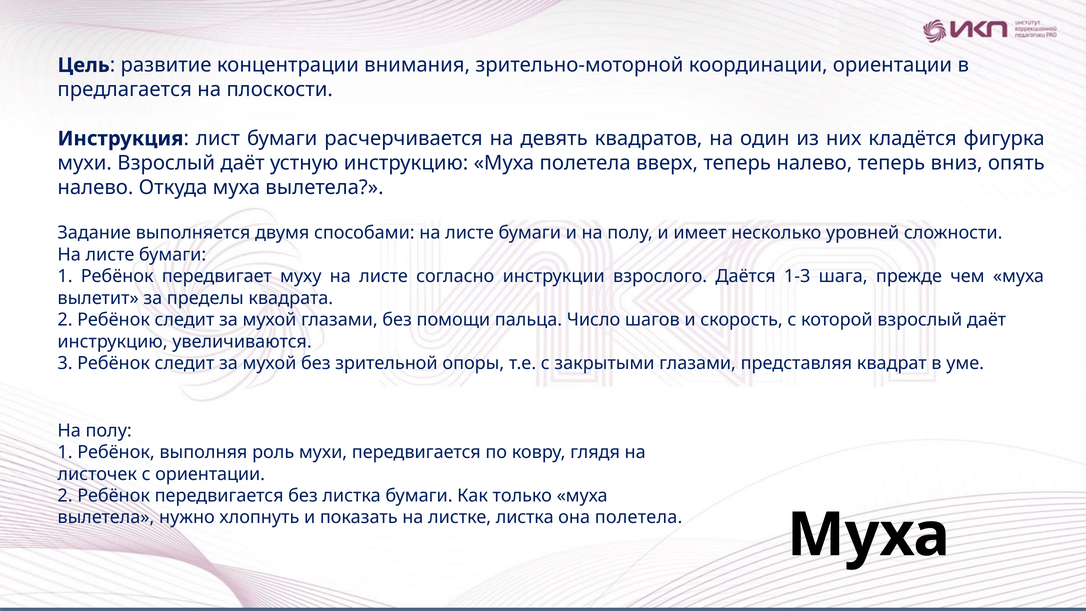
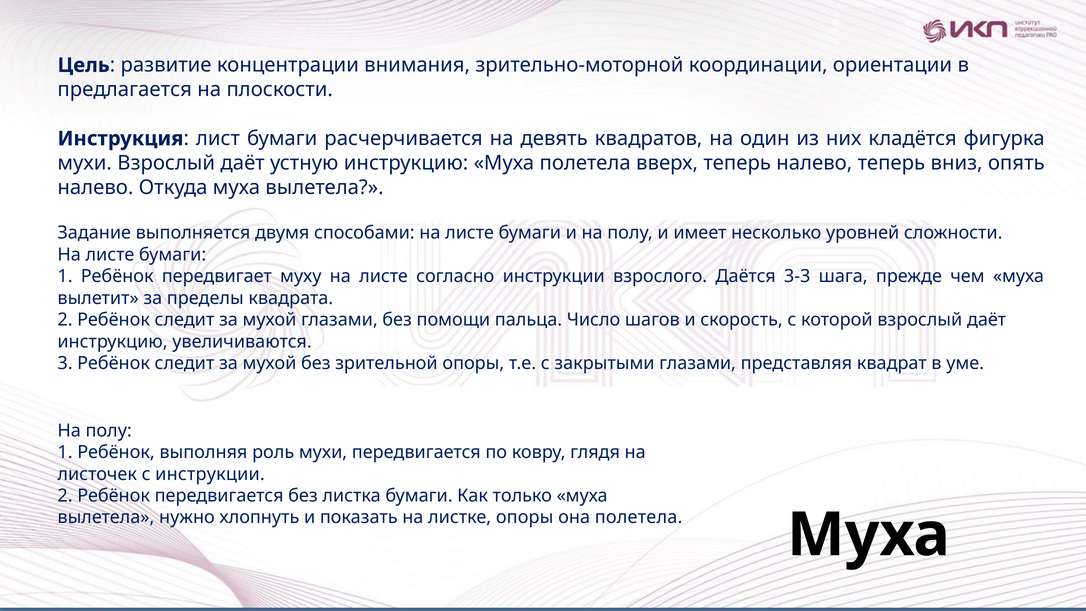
1-3: 1-3 -> 3-3 (797, 276)
с ориентации: ориентации -> инструкции (210, 474)
листке листка: листка -> опоры (525, 517)
